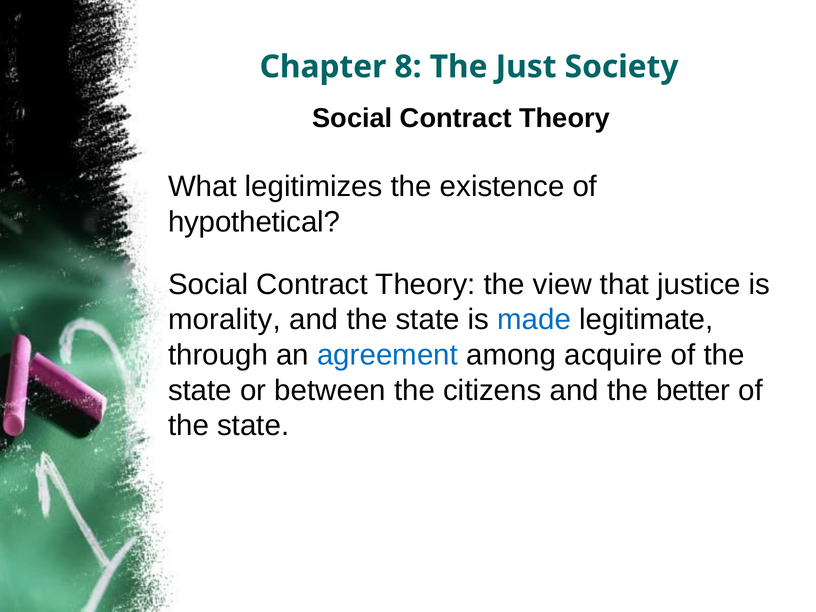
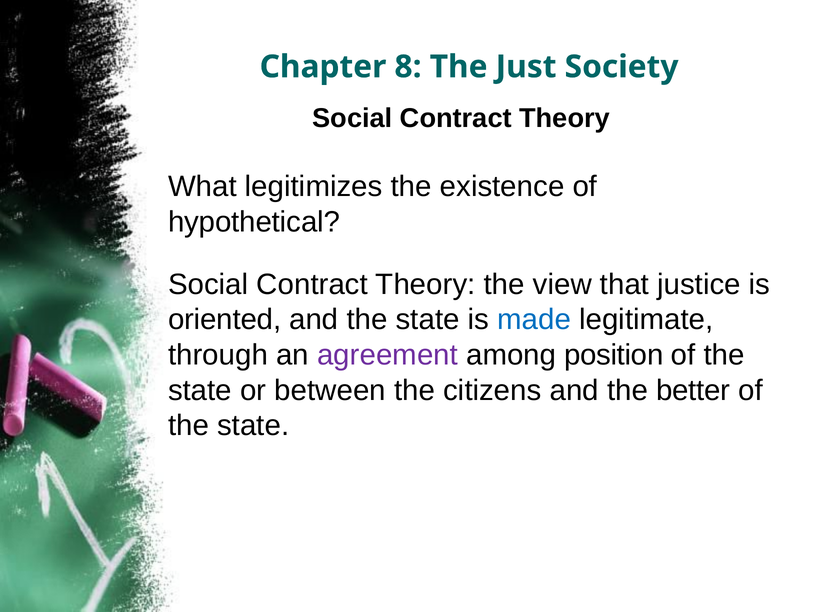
morality: morality -> oriented (225, 320)
agreement colour: blue -> purple (388, 355)
acquire: acquire -> position (614, 355)
